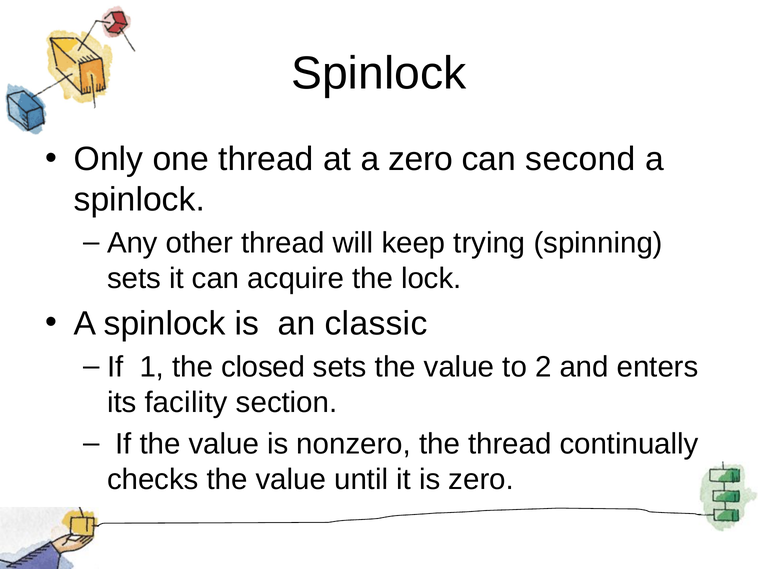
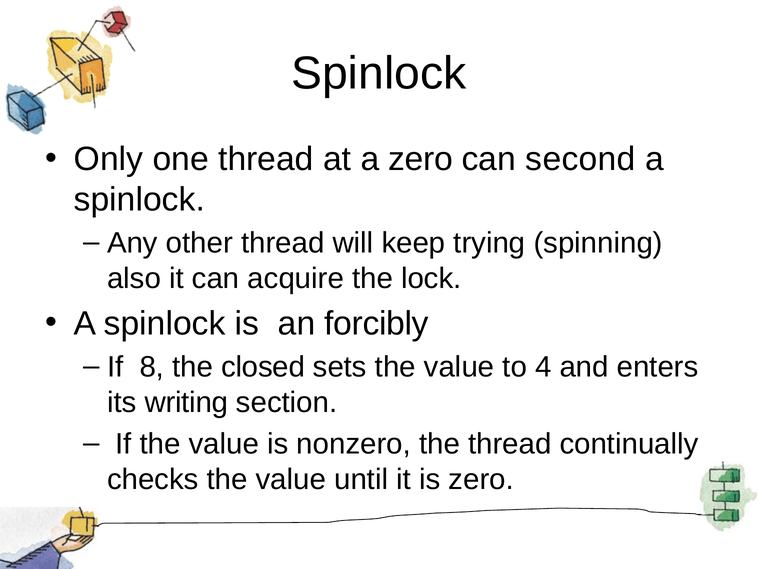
sets: sets -> also (134, 278)
classic: classic -> forcibly (376, 323)
1: 1 -> 8 (152, 367)
2: 2 -> 4 (543, 367)
facility: facility -> writing (186, 402)
